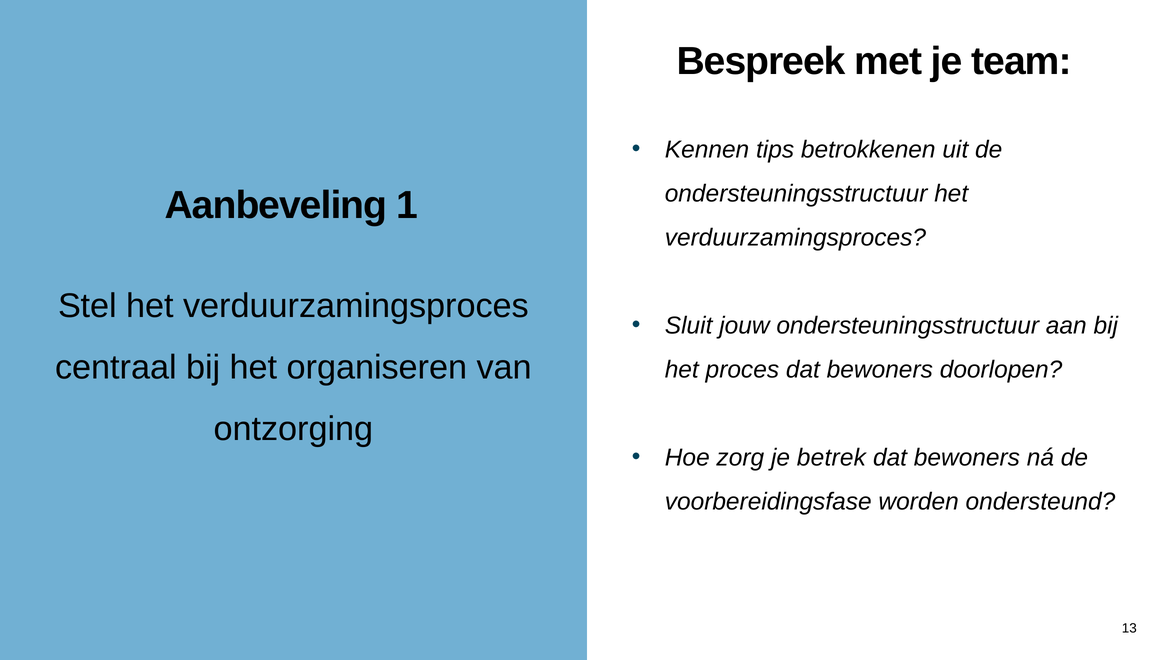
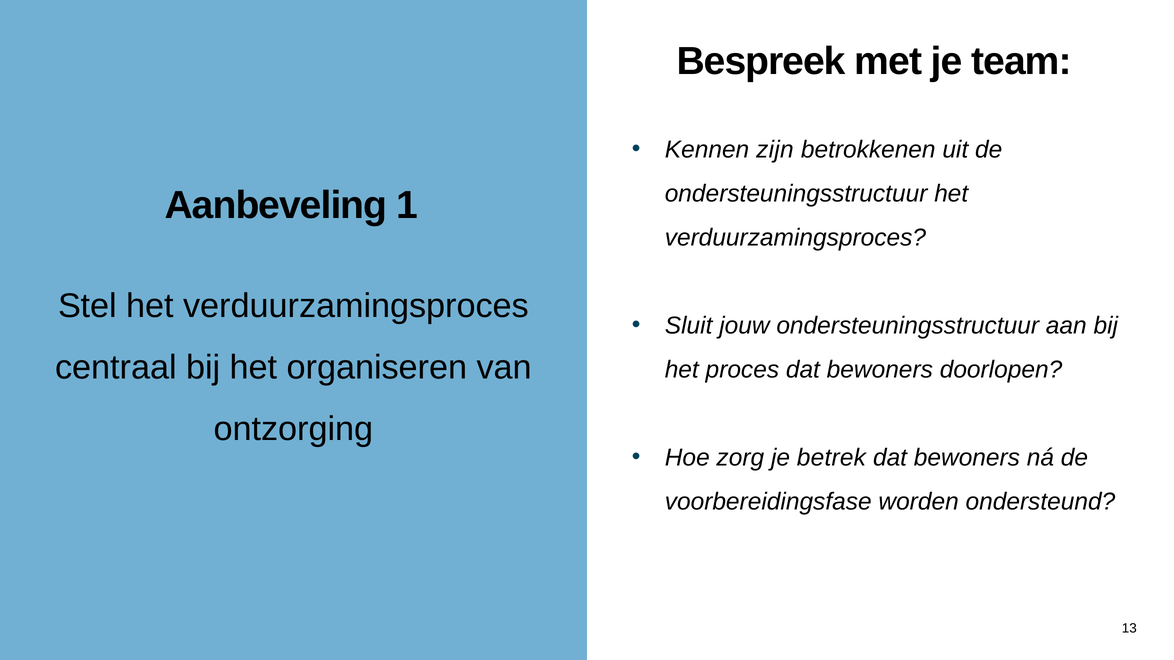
tips: tips -> zijn (775, 150)
